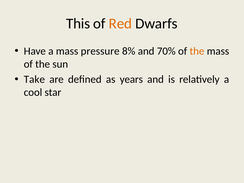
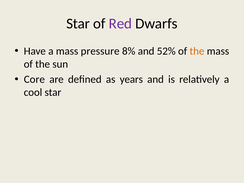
This: This -> Star (78, 24)
Red colour: orange -> purple (120, 24)
70%: 70% -> 52% (166, 51)
Take: Take -> Core (34, 79)
